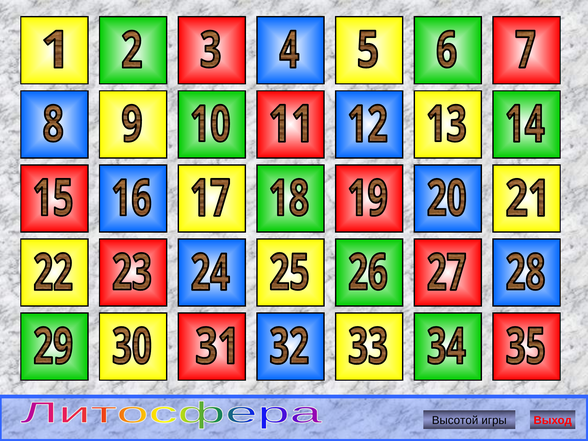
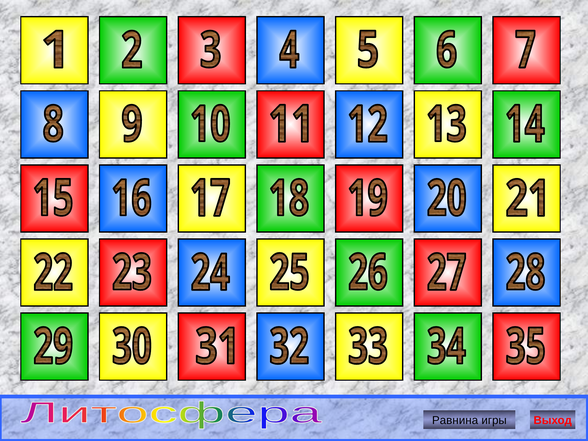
Высотой: Высотой -> Равнина (455, 420)
